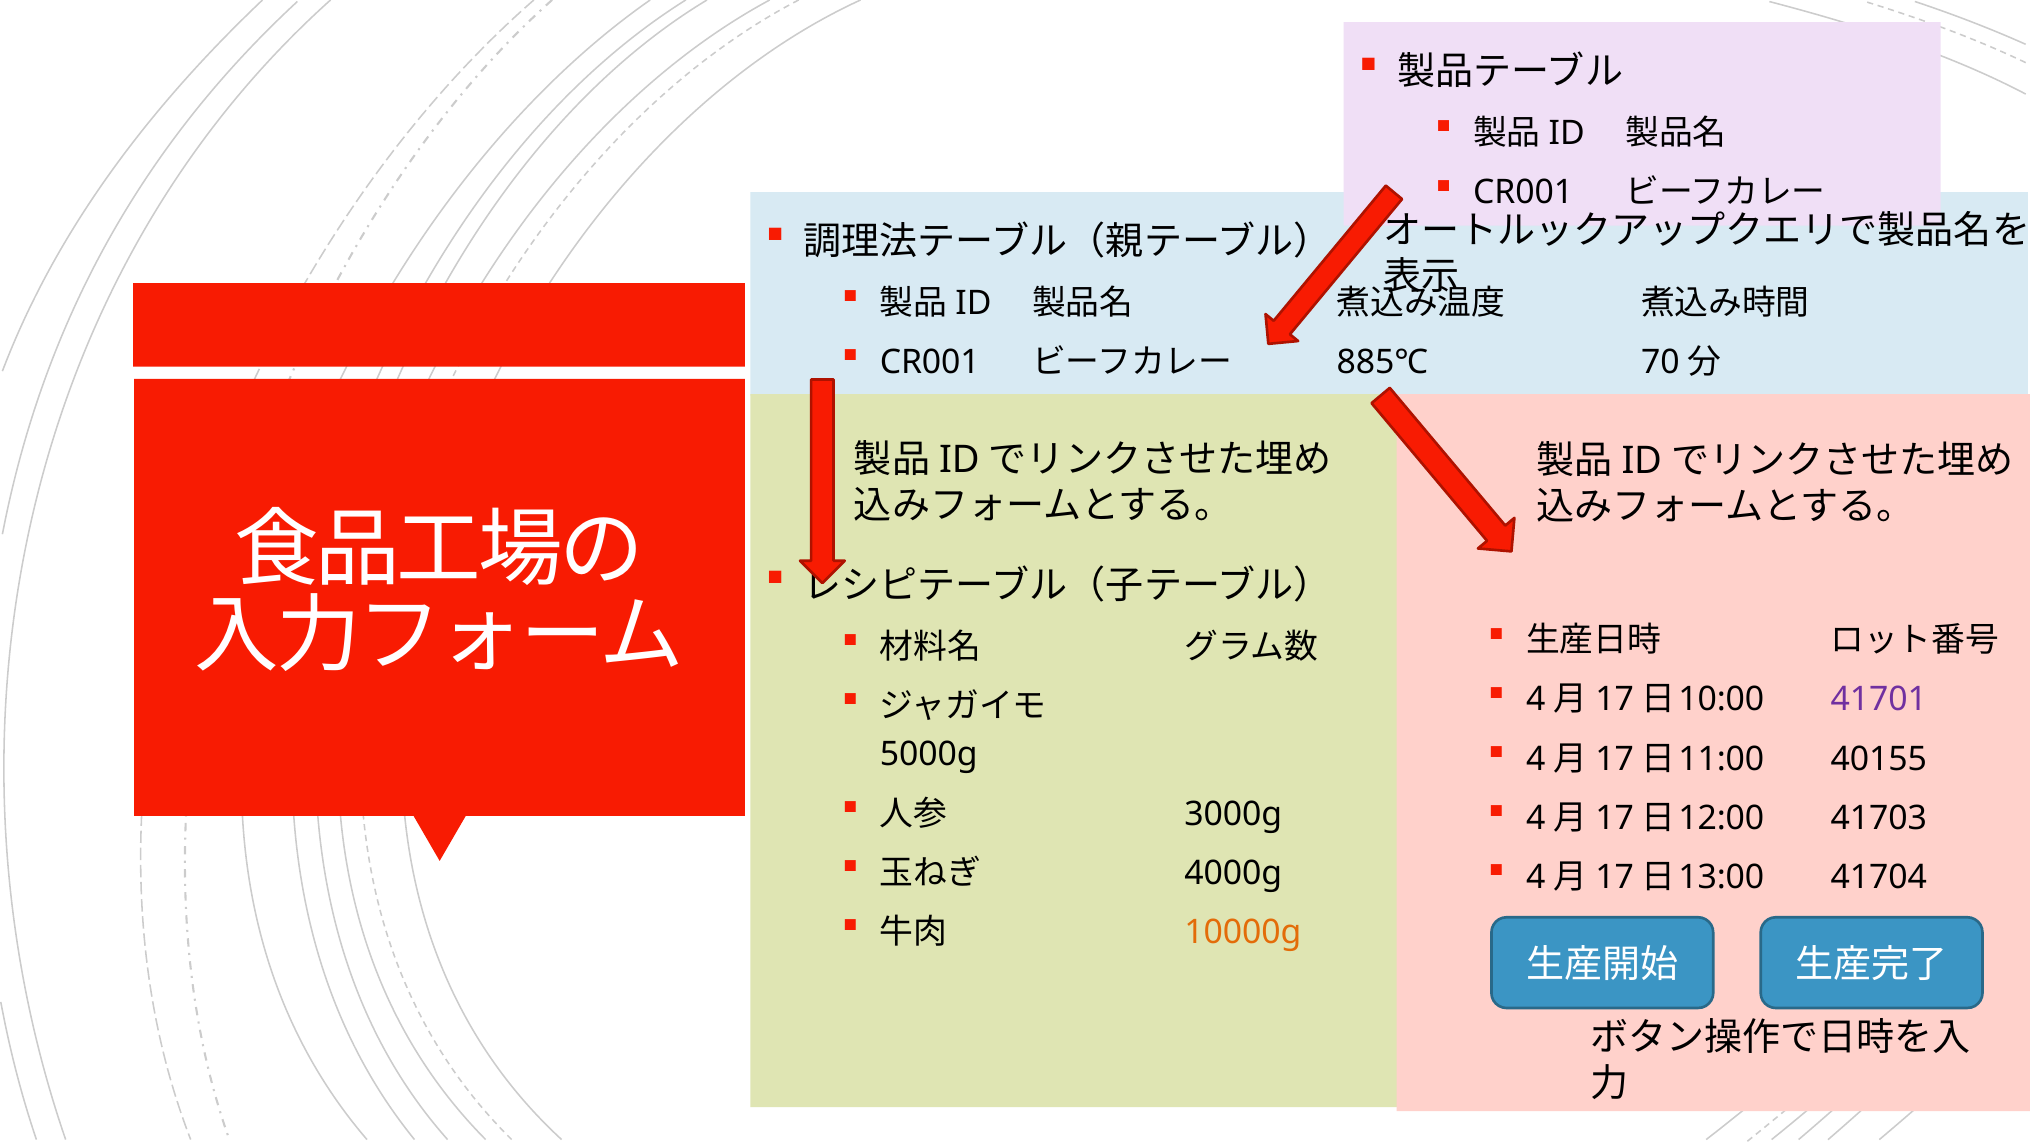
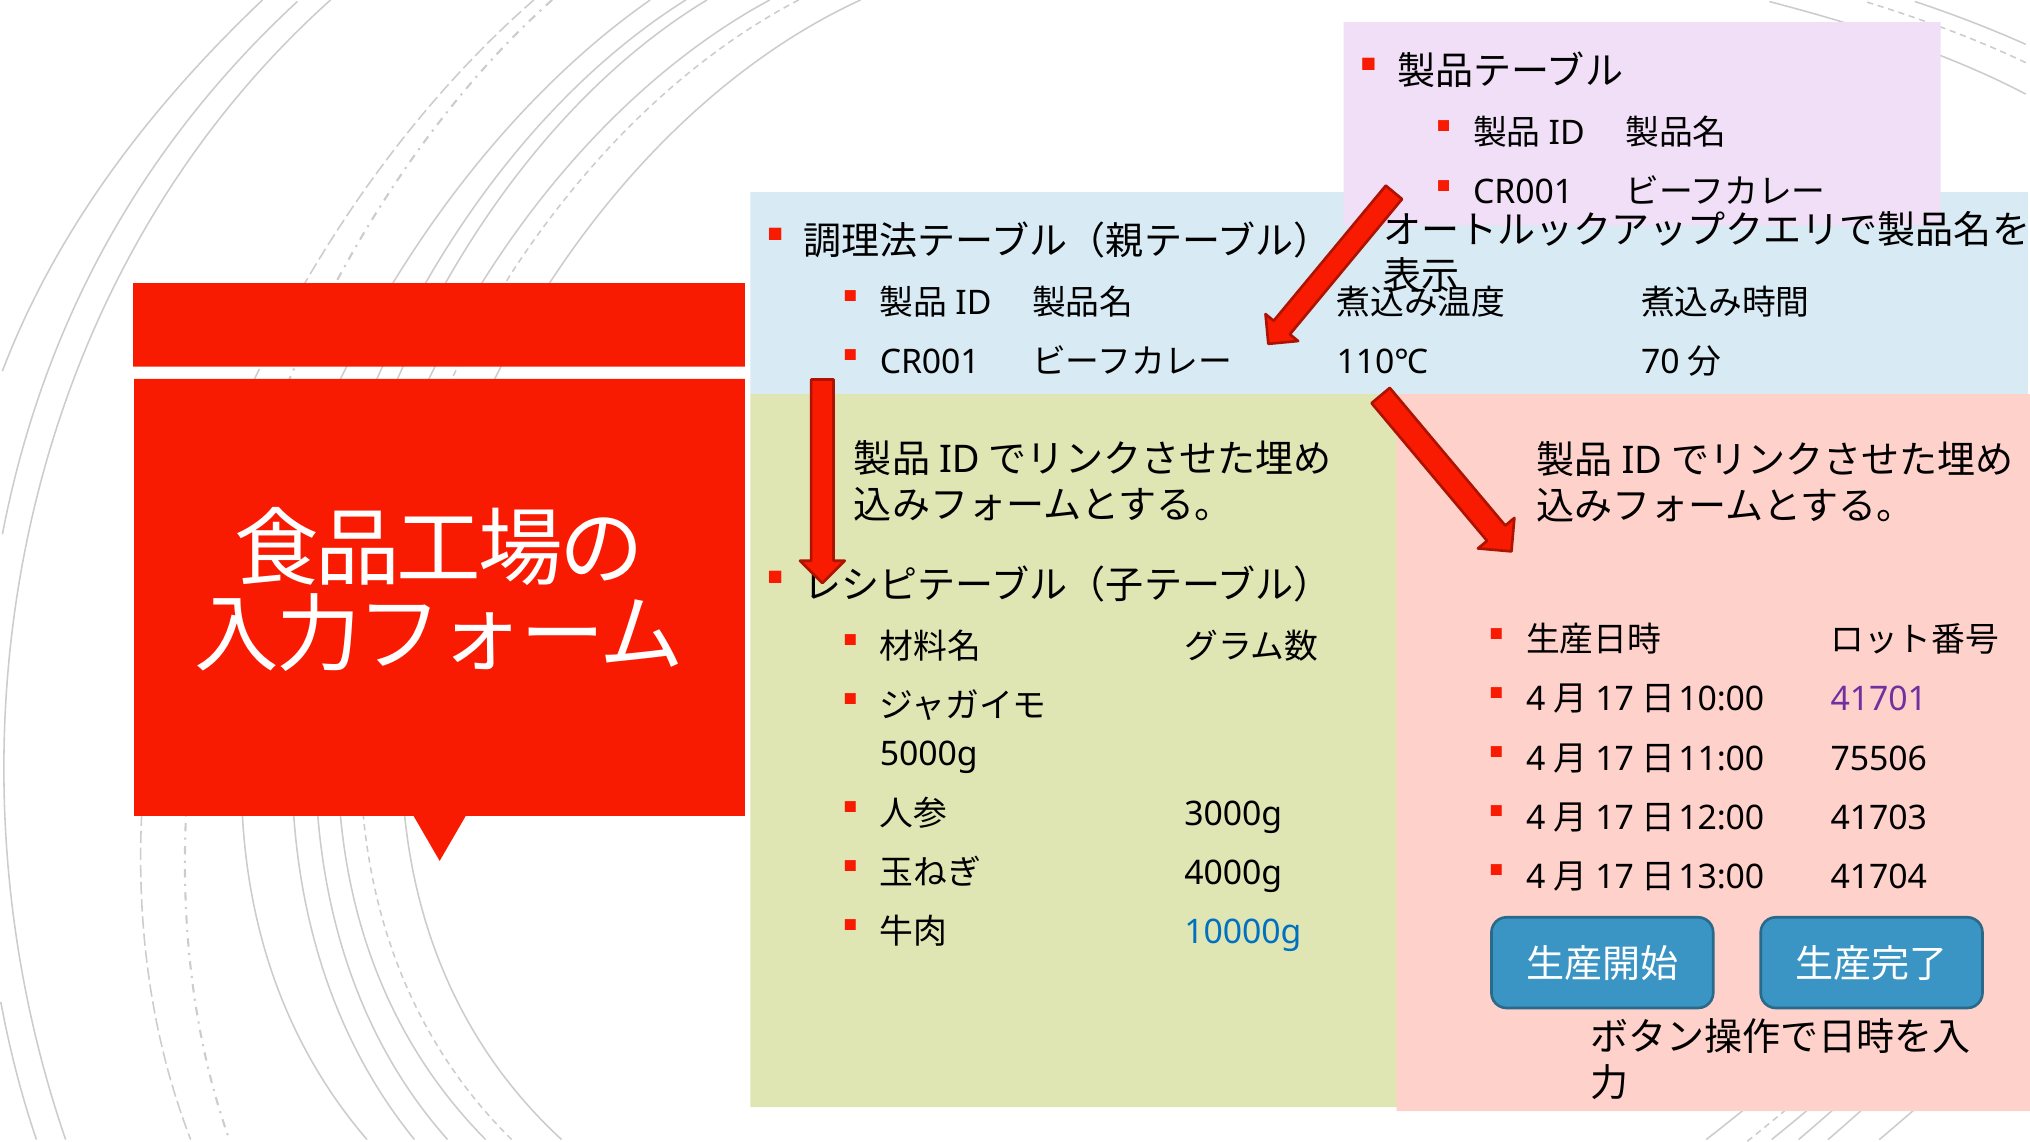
885℃: 885℃ -> 110℃ (1382, 362)
40155: 40155 -> 75506 (1879, 759)
10000g colour: orange -> blue (1243, 932)
